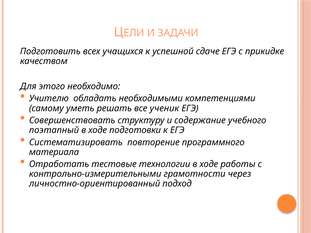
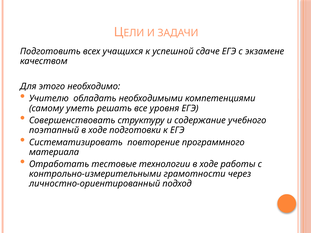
прикидке: прикидке -> экзамене (265, 51)
ученик: ученик -> уровня (164, 108)
